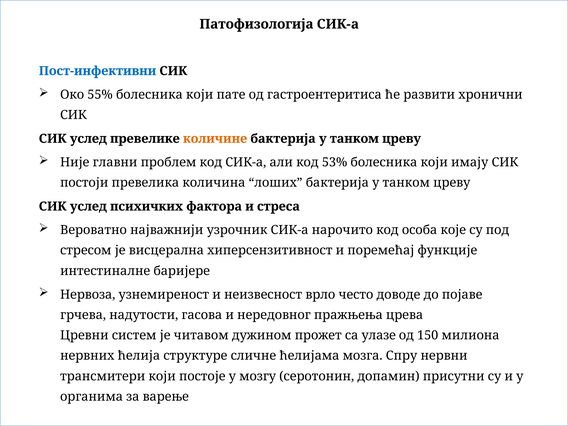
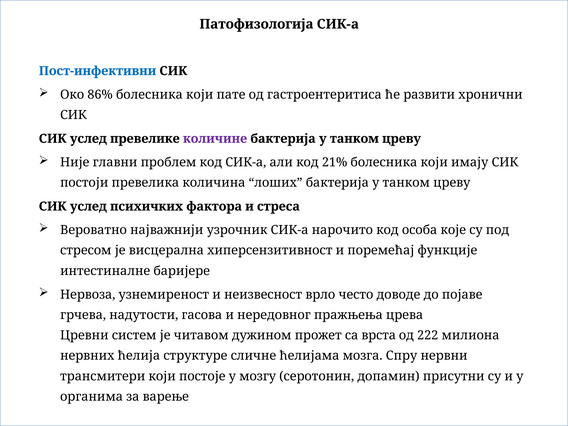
55%: 55% -> 86% (100, 95)
количине colour: orange -> purple (215, 139)
53%: 53% -> 21% (335, 162)
улазе: улазе -> врста (379, 335)
150: 150 -> 222 (428, 335)
